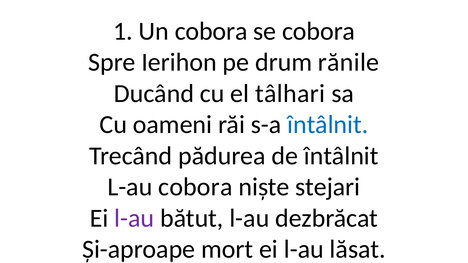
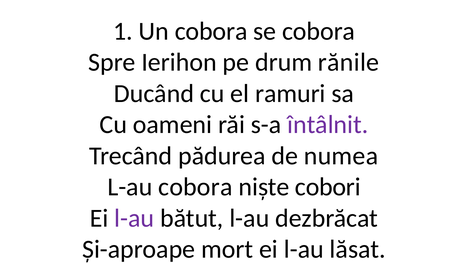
tâlhari: tâlhari -> ramuri (290, 94)
întâlnit colour: blue -> purple (328, 125)
de întâlnit: întâlnit -> numea (341, 156)
stejari: stejari -> cobori (328, 187)
